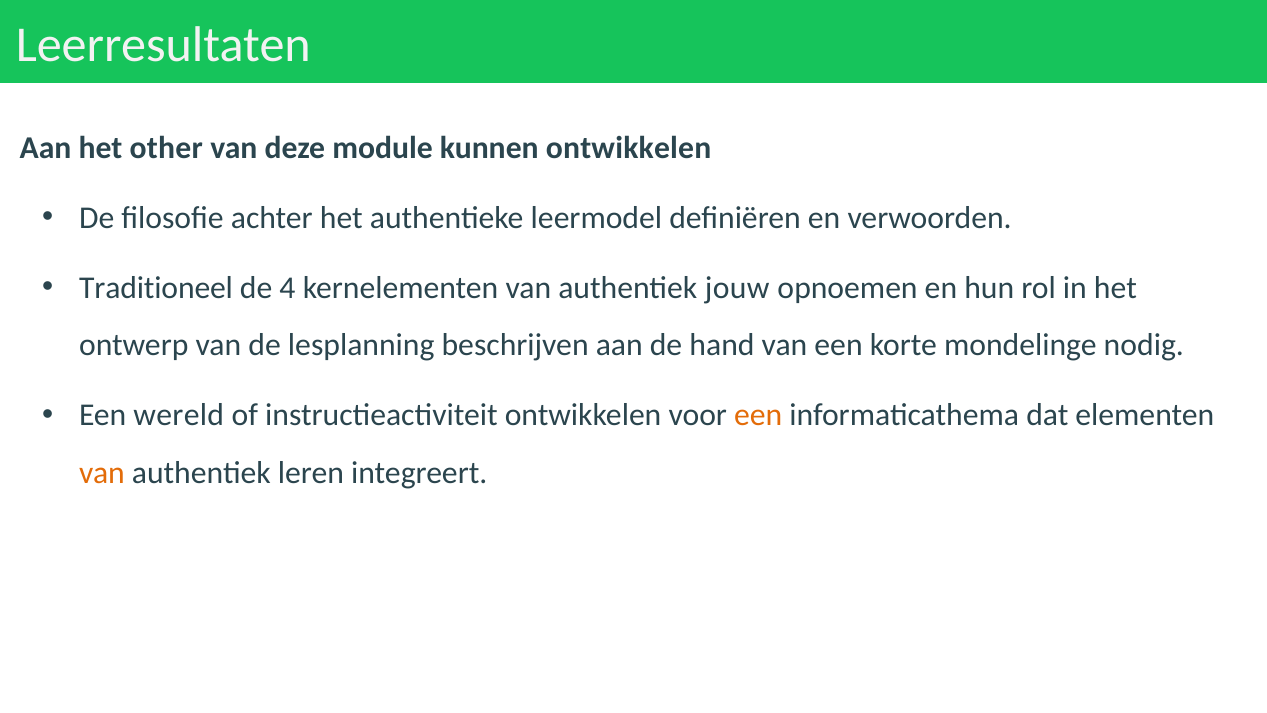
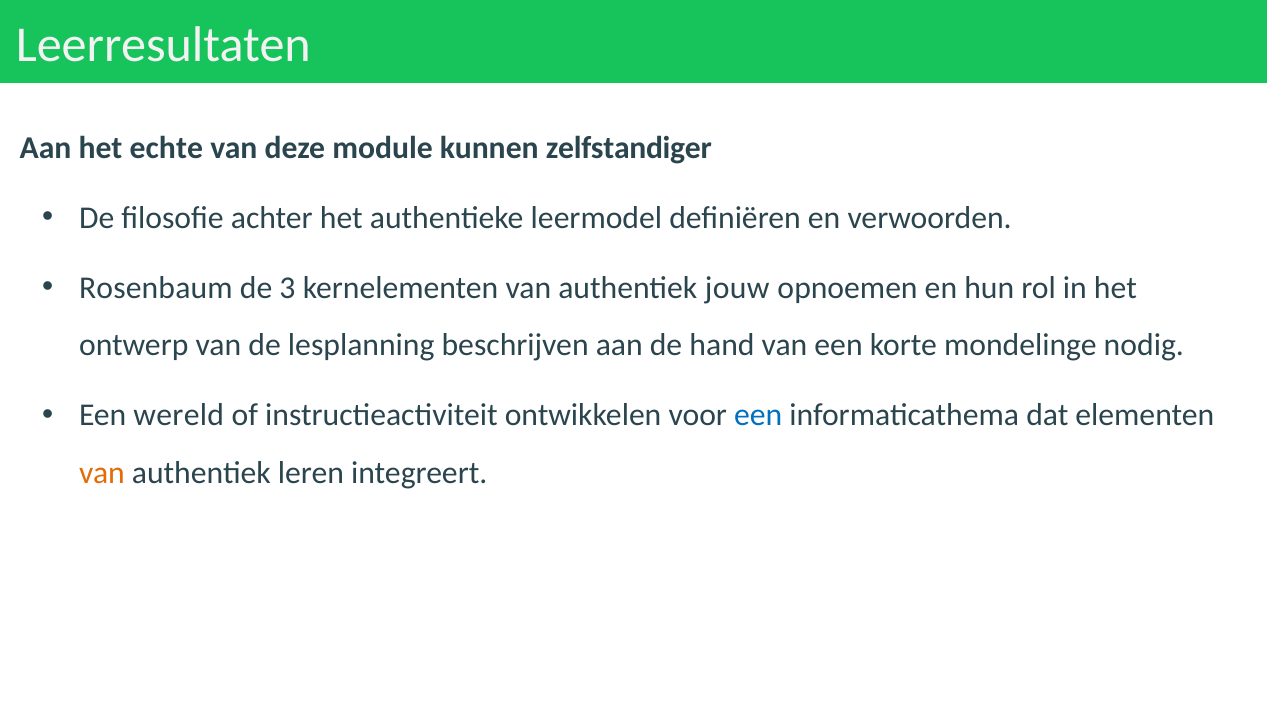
other: other -> echte (166, 148)
kunnen ontwikkelen: ontwikkelen -> zelfstandiger (629, 148)
Traditioneel: Traditioneel -> Rosenbaum (156, 288)
4: 4 -> 3 (287, 288)
een colour: orange -> blue (758, 415)
